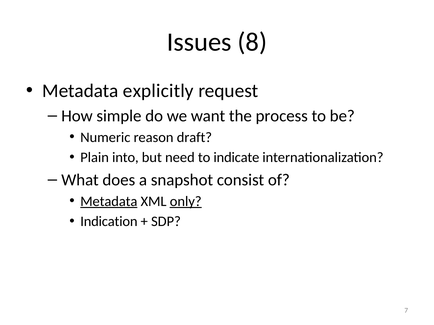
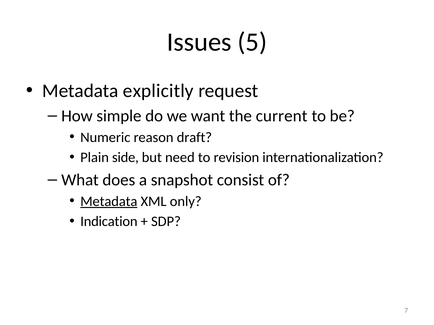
8: 8 -> 5 (252, 42)
process: process -> current (282, 116)
into: into -> side (125, 158)
indicate: indicate -> revision (236, 158)
only underline: present -> none (186, 202)
